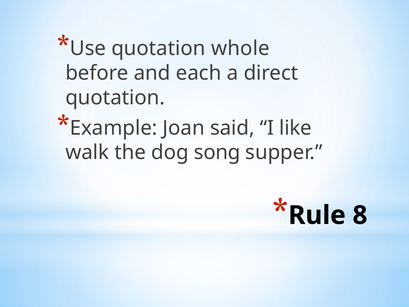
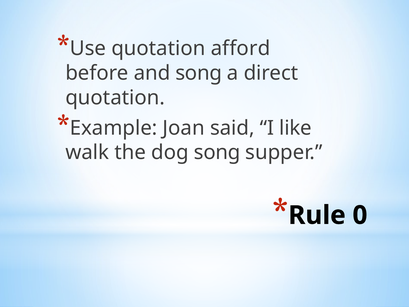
whole: whole -> afford (240, 48)
and each: each -> song (199, 73)
8: 8 -> 0 (360, 215)
